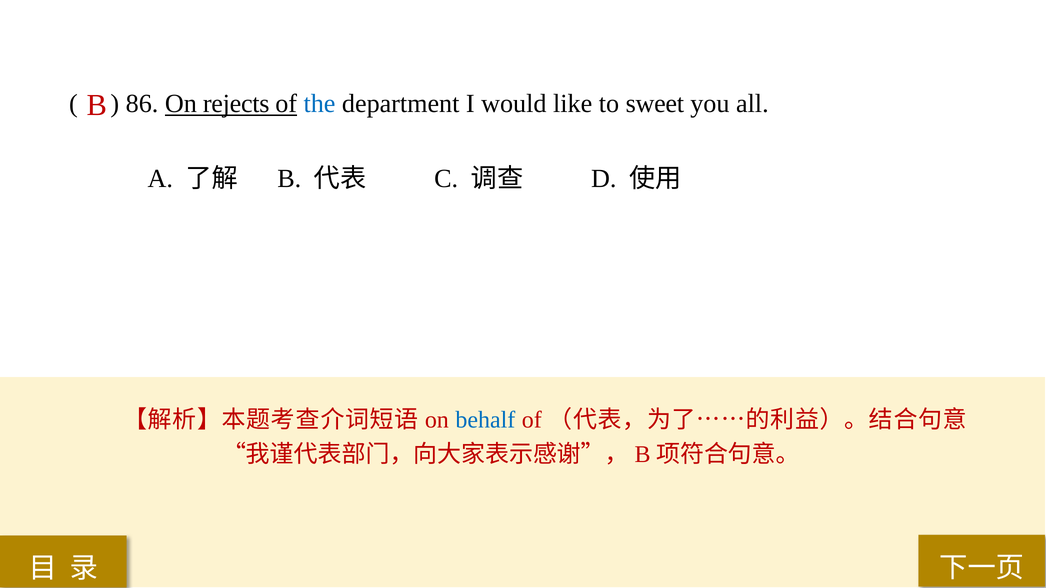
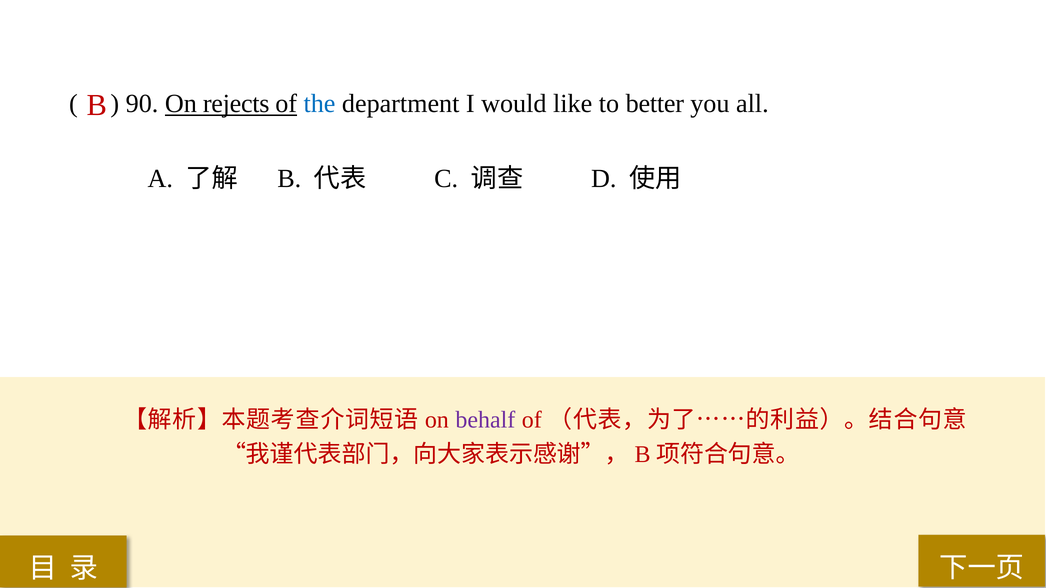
86: 86 -> 90 (142, 104)
sweet: sweet -> better (655, 104)
behalf colour: blue -> purple (485, 420)
